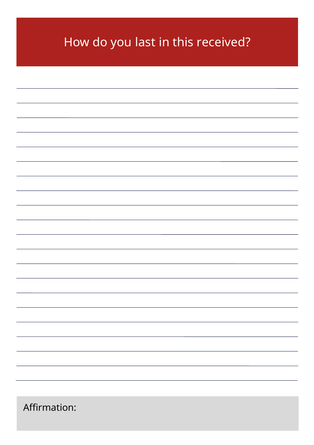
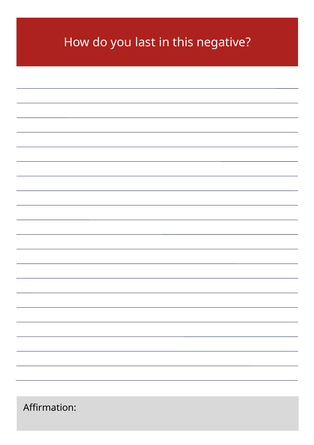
received: received -> negative (224, 42)
